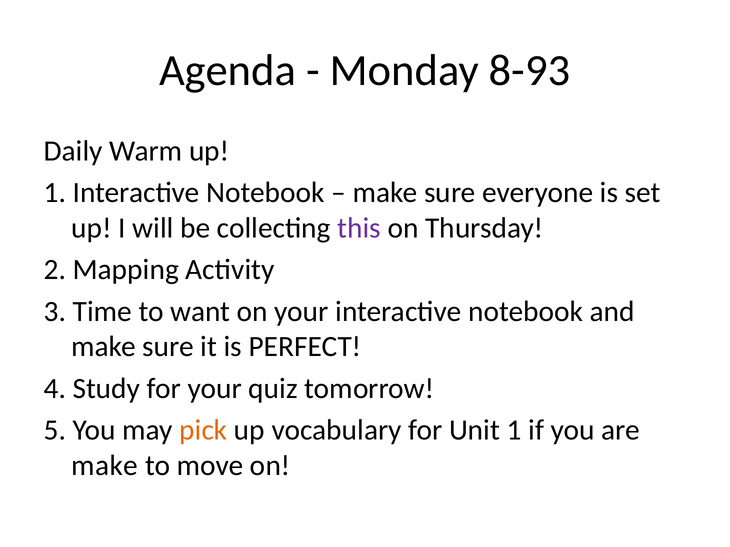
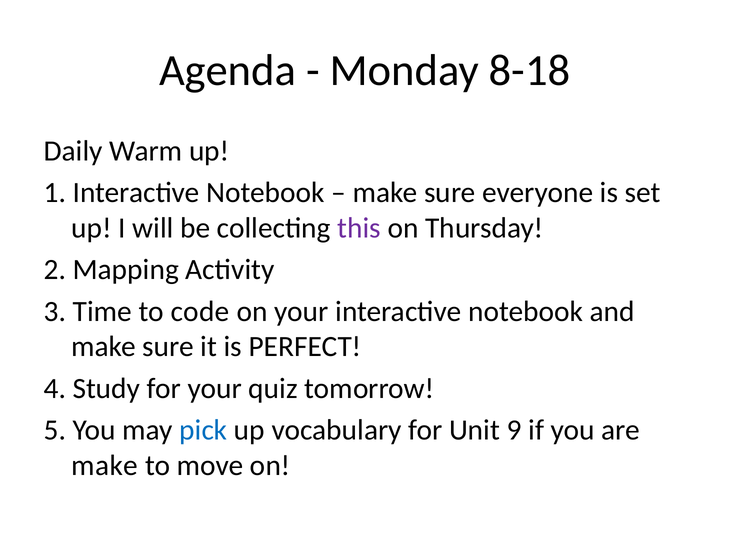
8-93: 8-93 -> 8-18 (530, 71)
want: want -> code (200, 312)
pick colour: orange -> blue (203, 431)
Unit 1: 1 -> 9 (514, 431)
